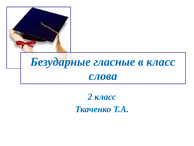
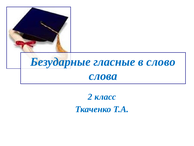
в класс: класс -> слово (161, 62)
